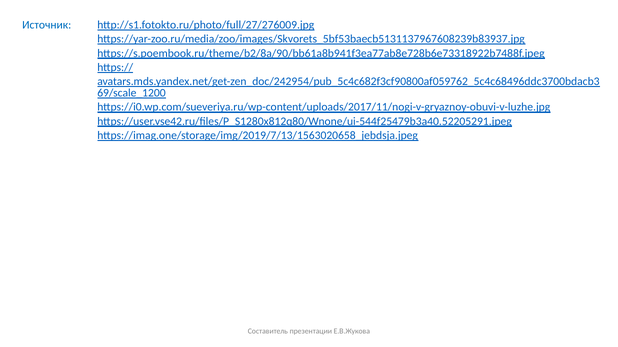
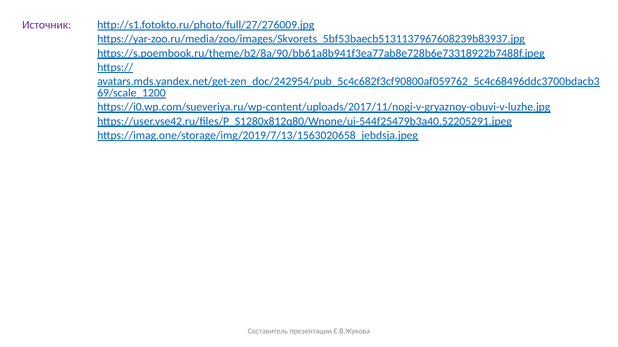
Источник colour: blue -> purple (47, 25)
